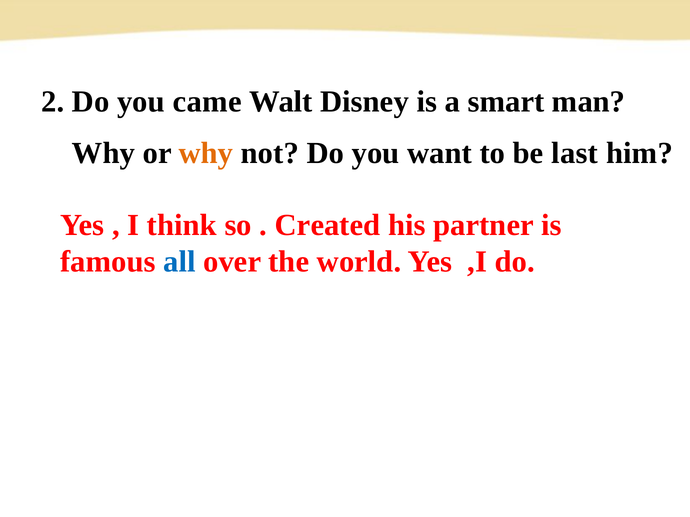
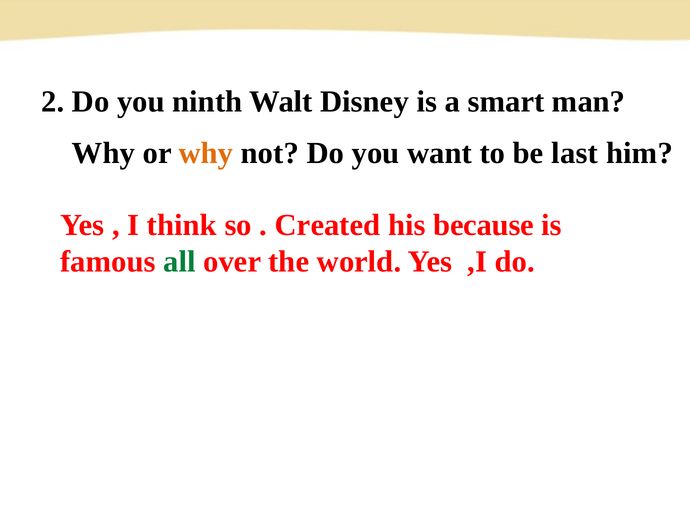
came: came -> ninth (207, 102)
partner: partner -> because (484, 225)
all colour: blue -> green (179, 262)
